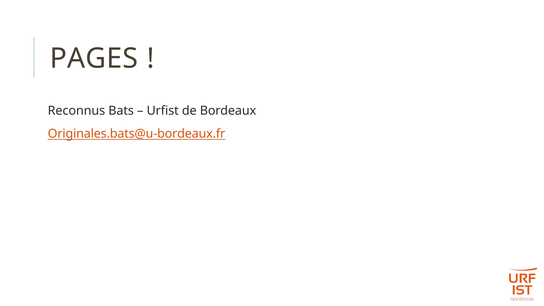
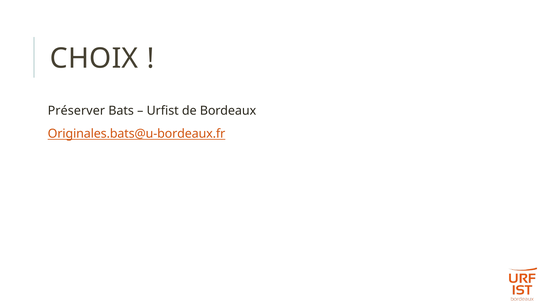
PAGES: PAGES -> CHOIX (94, 58)
Reconnus: Reconnus -> Préserver (76, 111)
